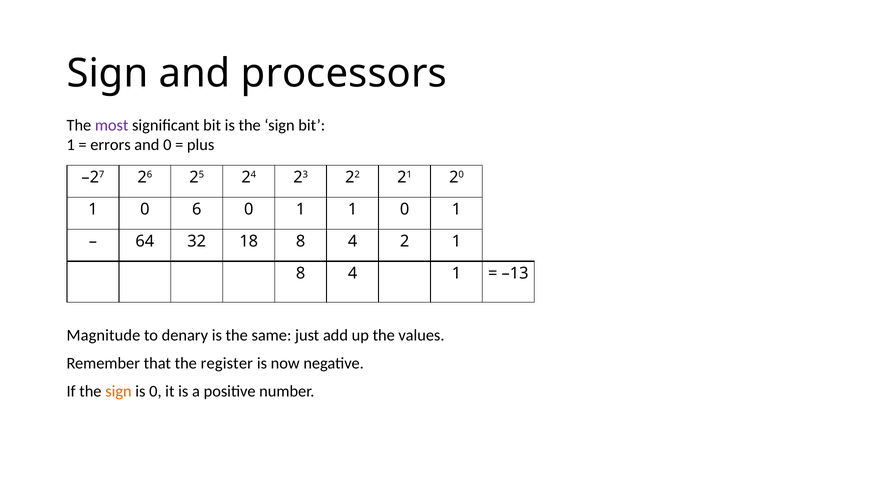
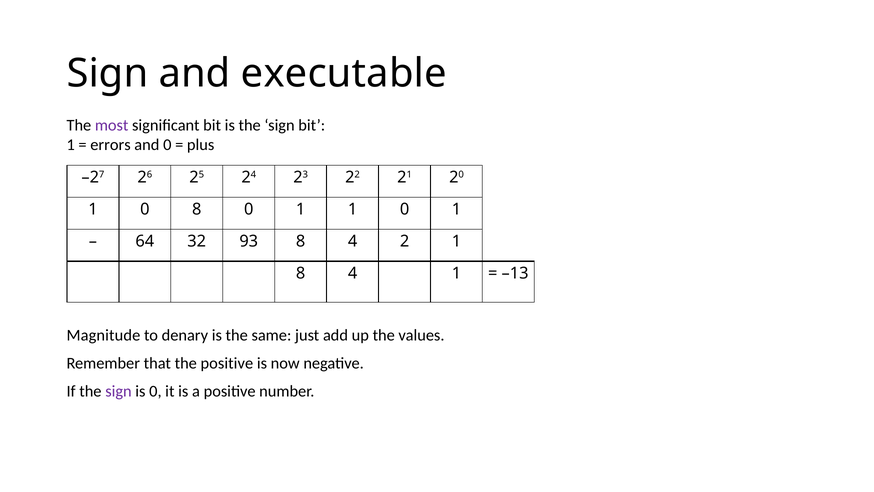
processors: processors -> executable (344, 73)
0 6: 6 -> 8 (197, 209)
18: 18 -> 93 (249, 241)
the register: register -> positive (227, 363)
sign colour: orange -> purple (118, 391)
